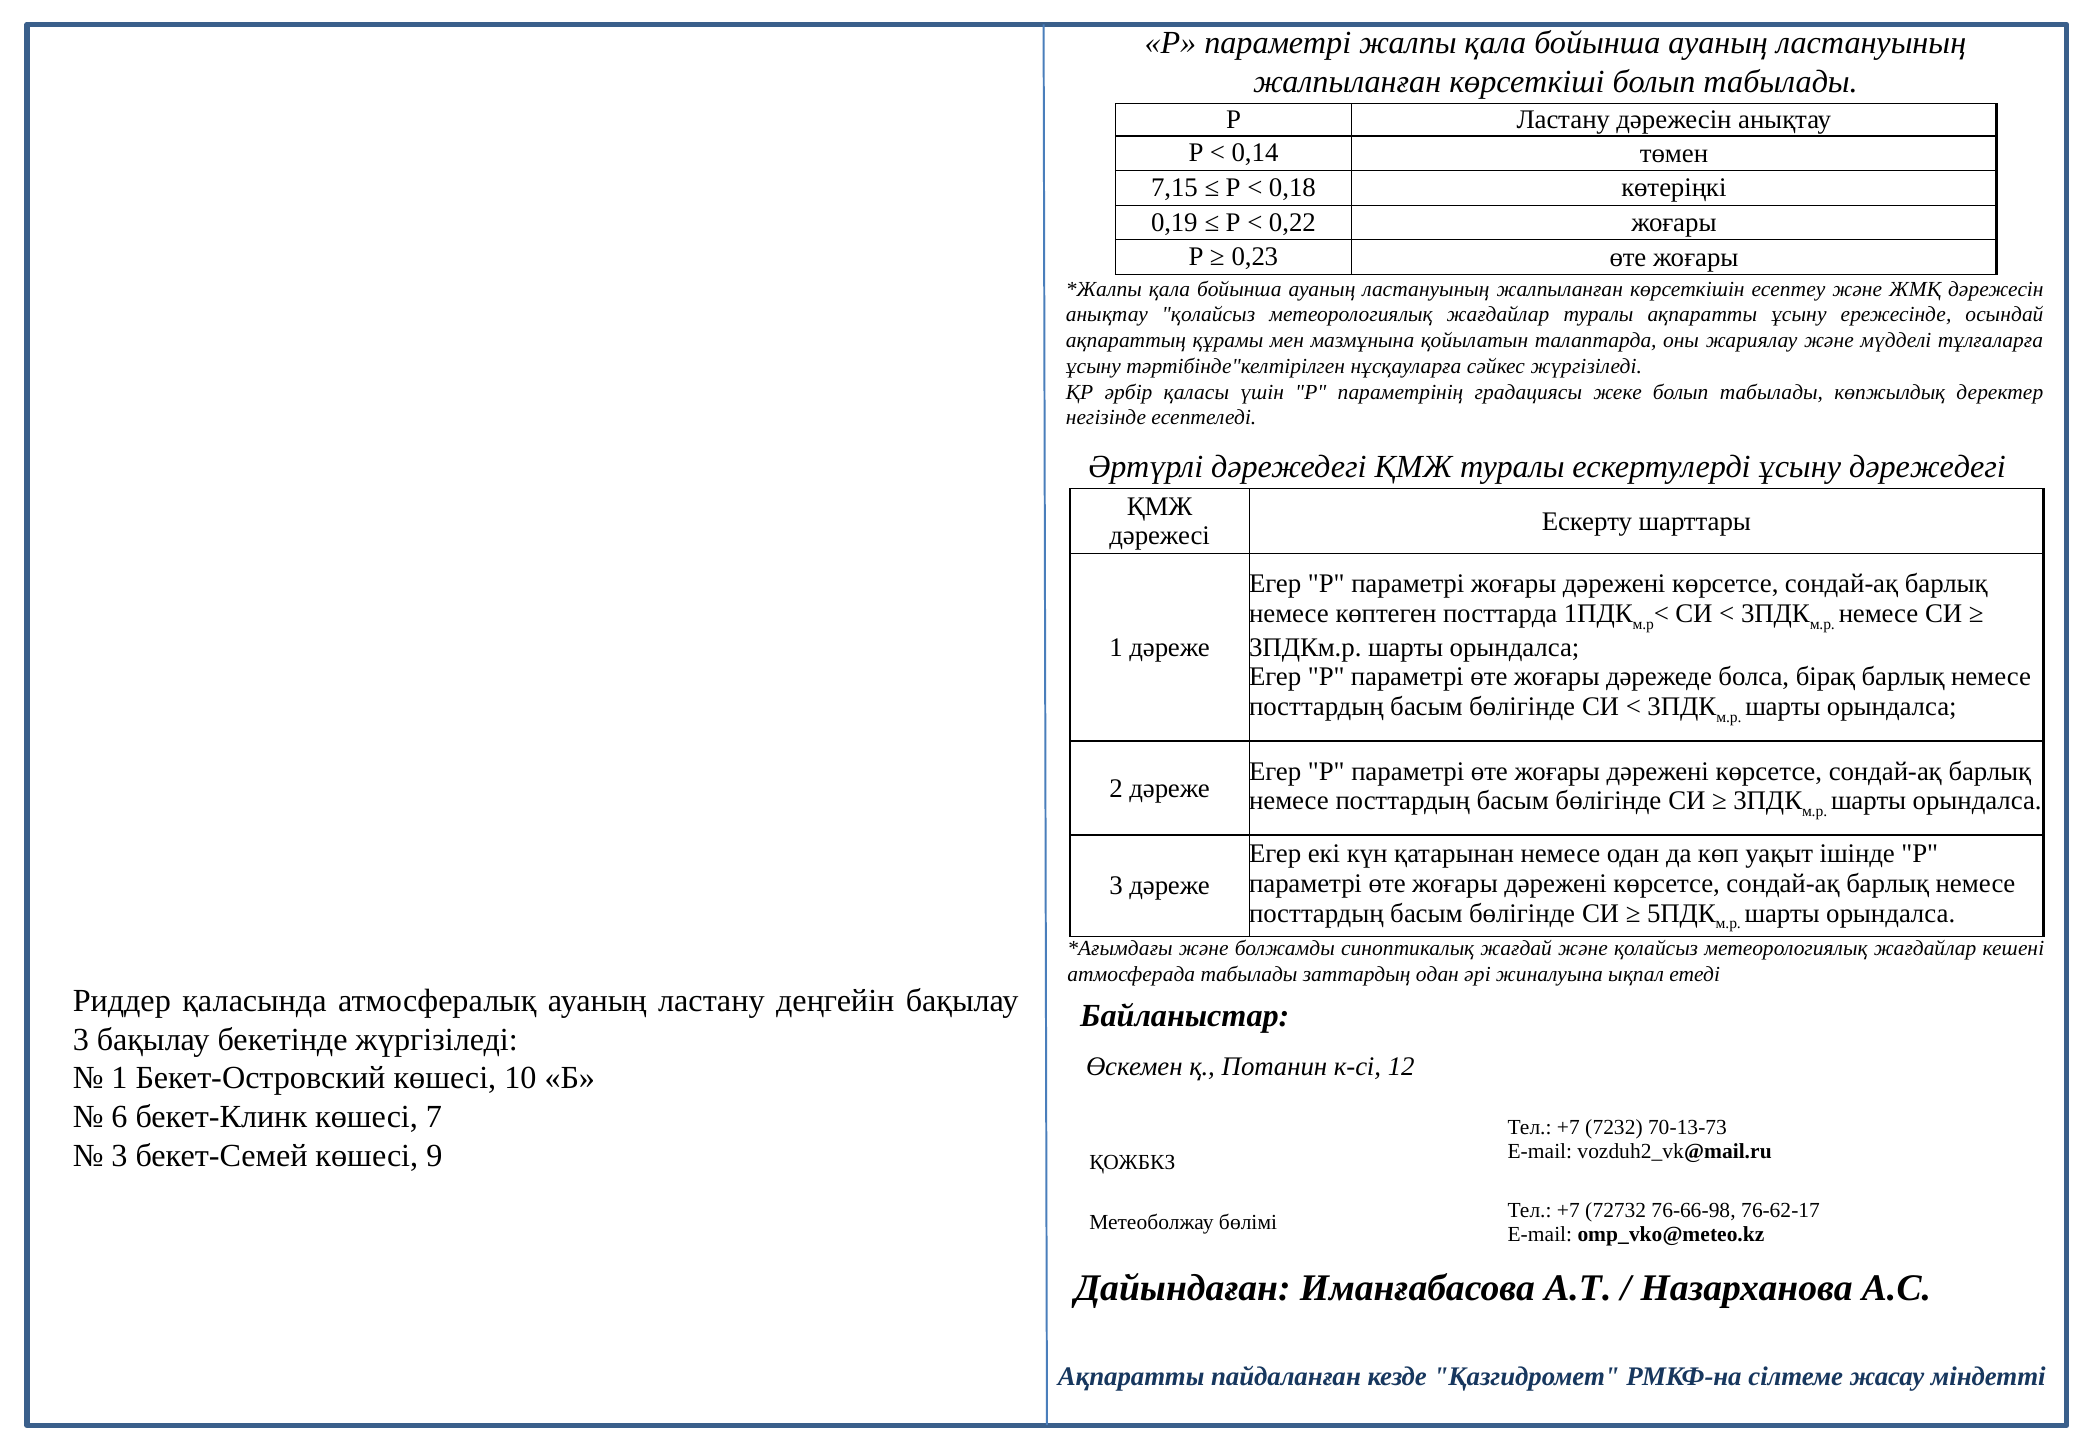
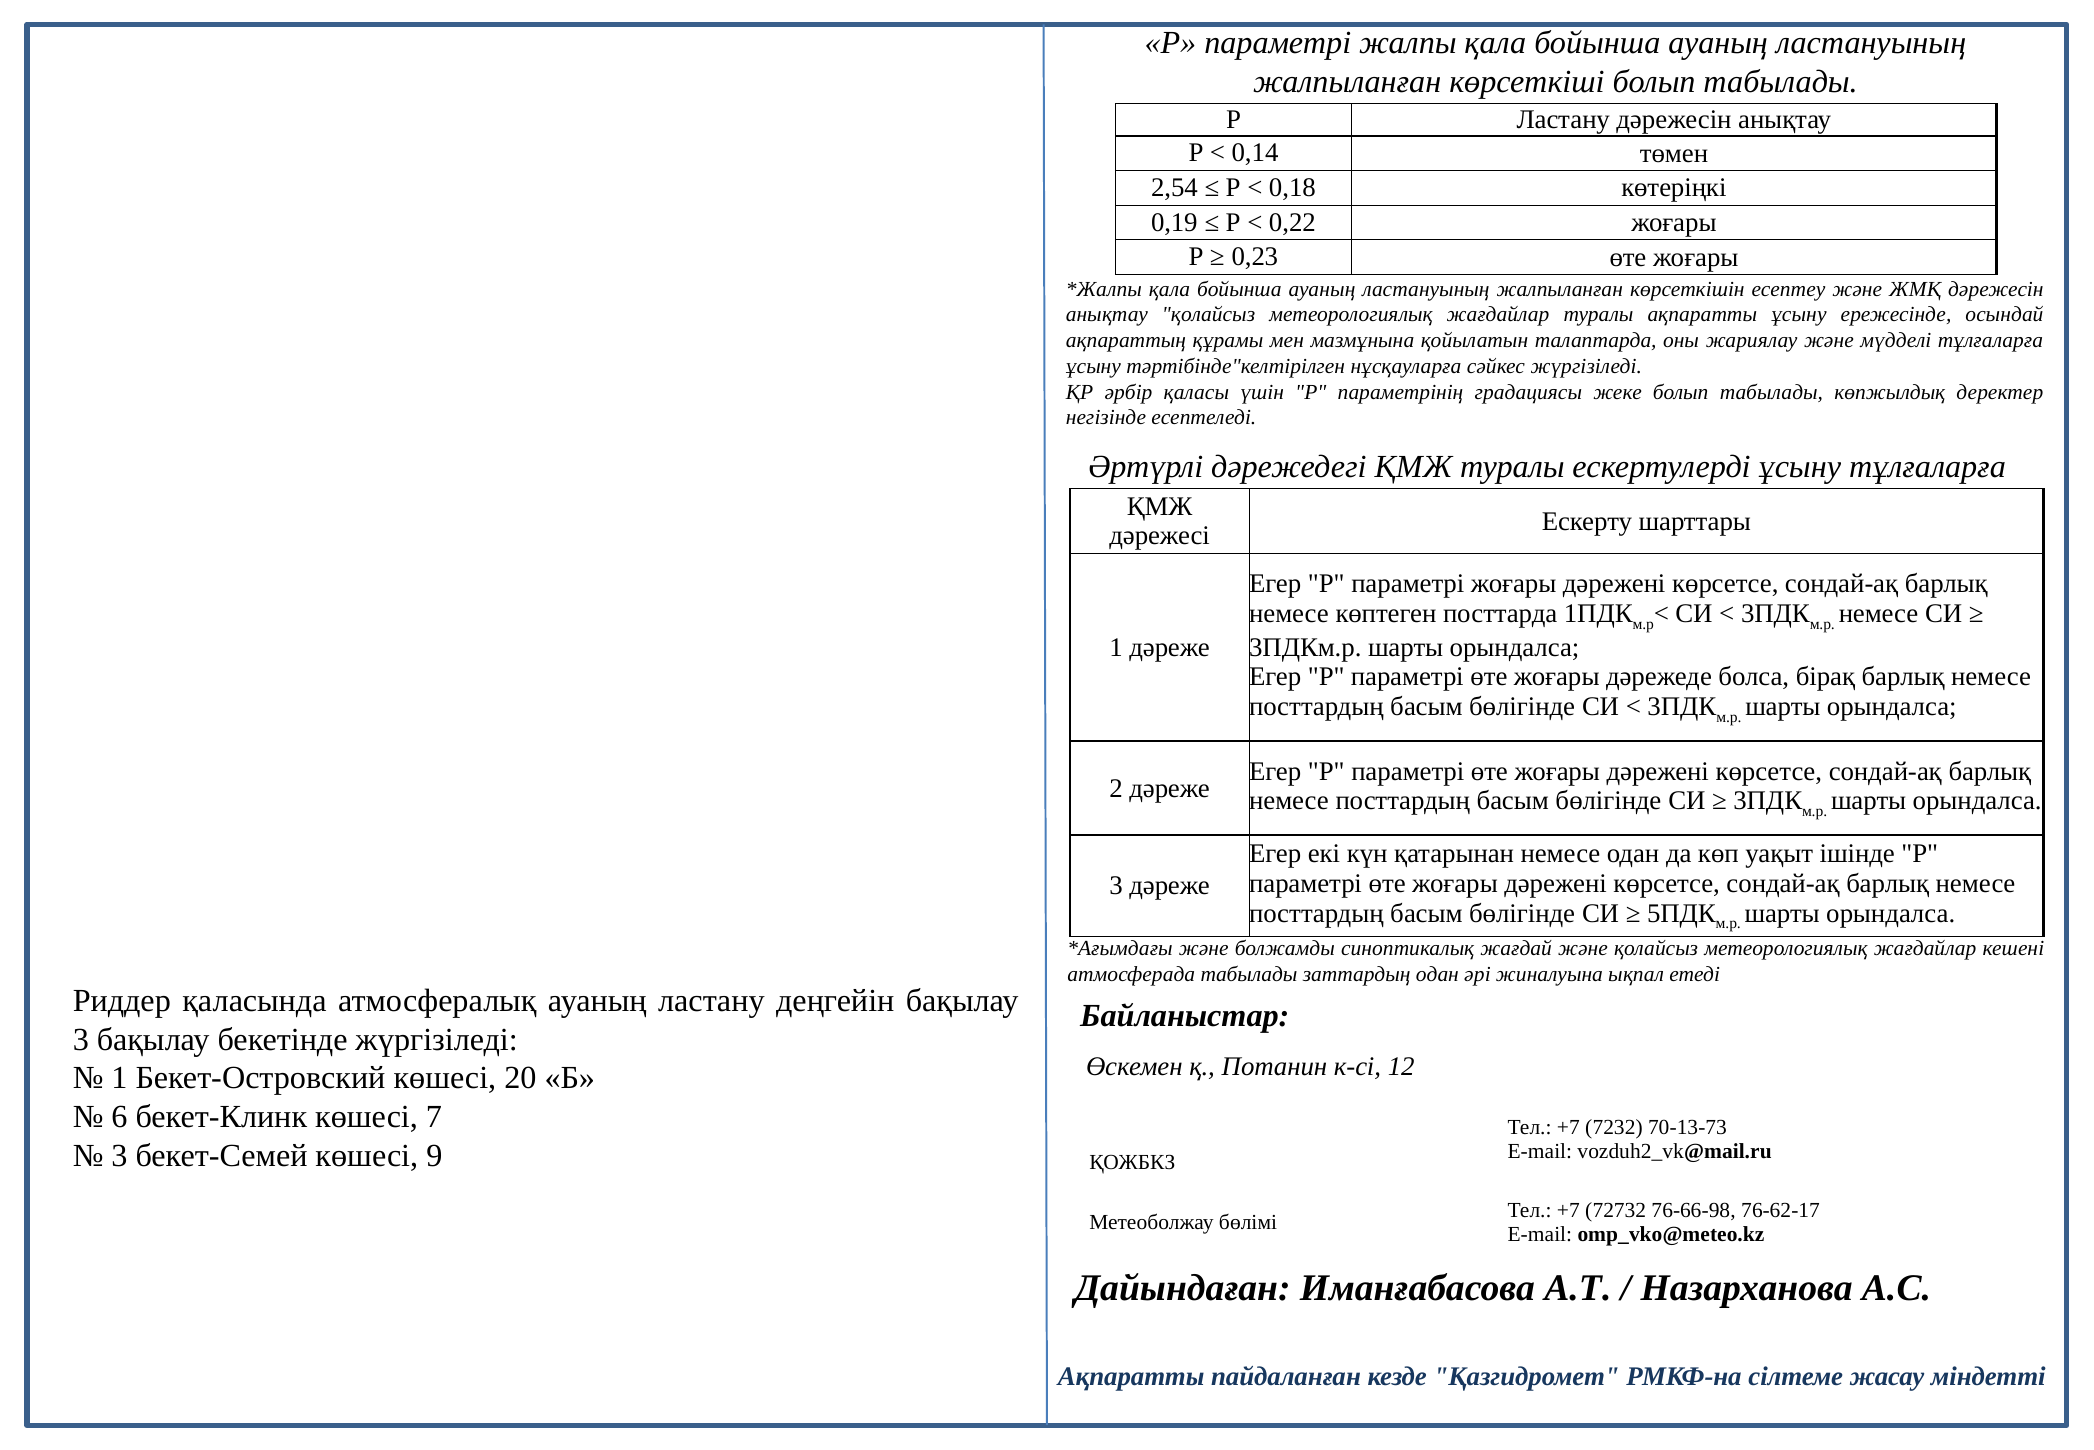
7,15: 7,15 -> 2,54 (1174, 188)
ұсыну дәрежедегі: дәрежедегі -> тұлғаларға (1927, 467)
10: 10 -> 20 (520, 1078)
